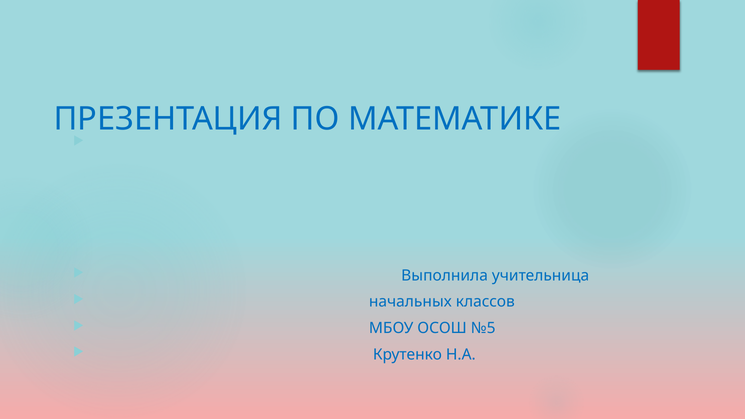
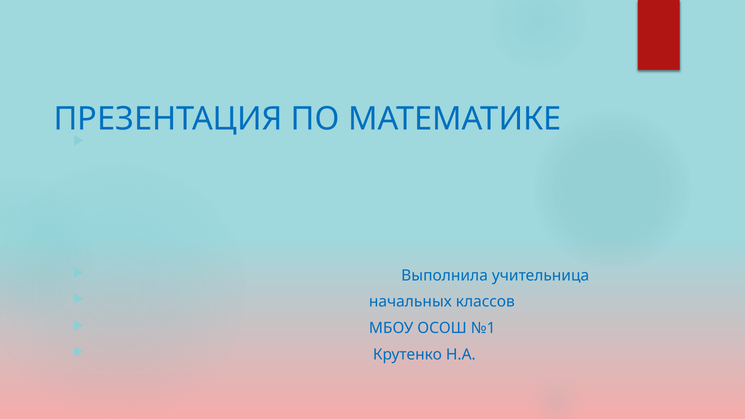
№5: №5 -> №1 (483, 328)
